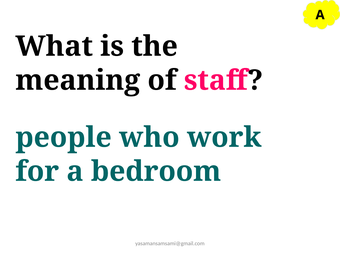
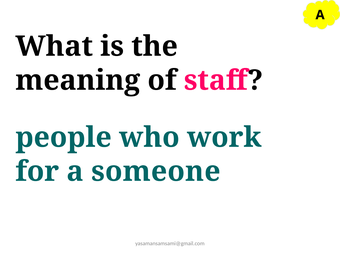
bedroom: bedroom -> someone (156, 171)
